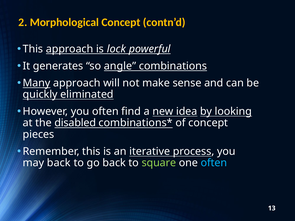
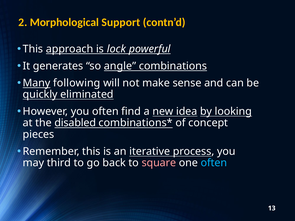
Morphological Concept: Concept -> Support (121, 22)
Many approach: approach -> following (77, 83)
may back: back -> third (59, 163)
square colour: light green -> pink (159, 163)
